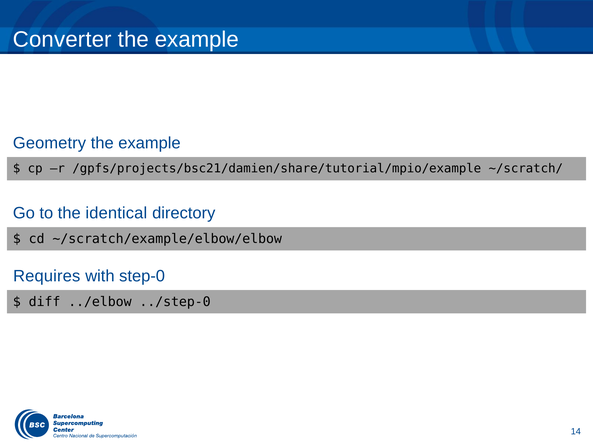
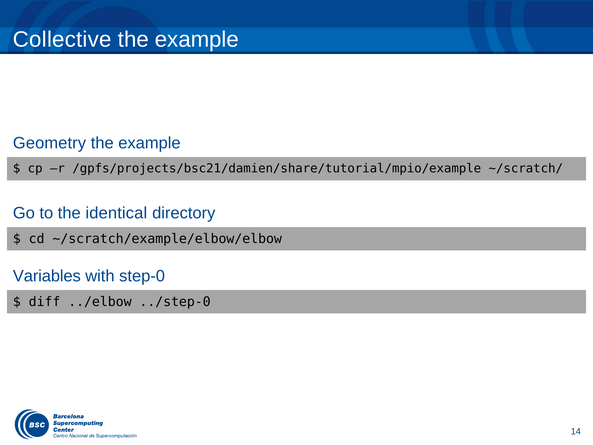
Converter: Converter -> Collective (62, 39)
Requires: Requires -> Variables (47, 276)
